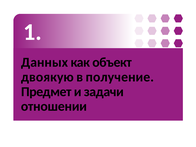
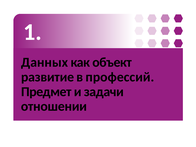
двоякую: двоякую -> развитие (48, 77)
получение: получение -> профессий (120, 77)
